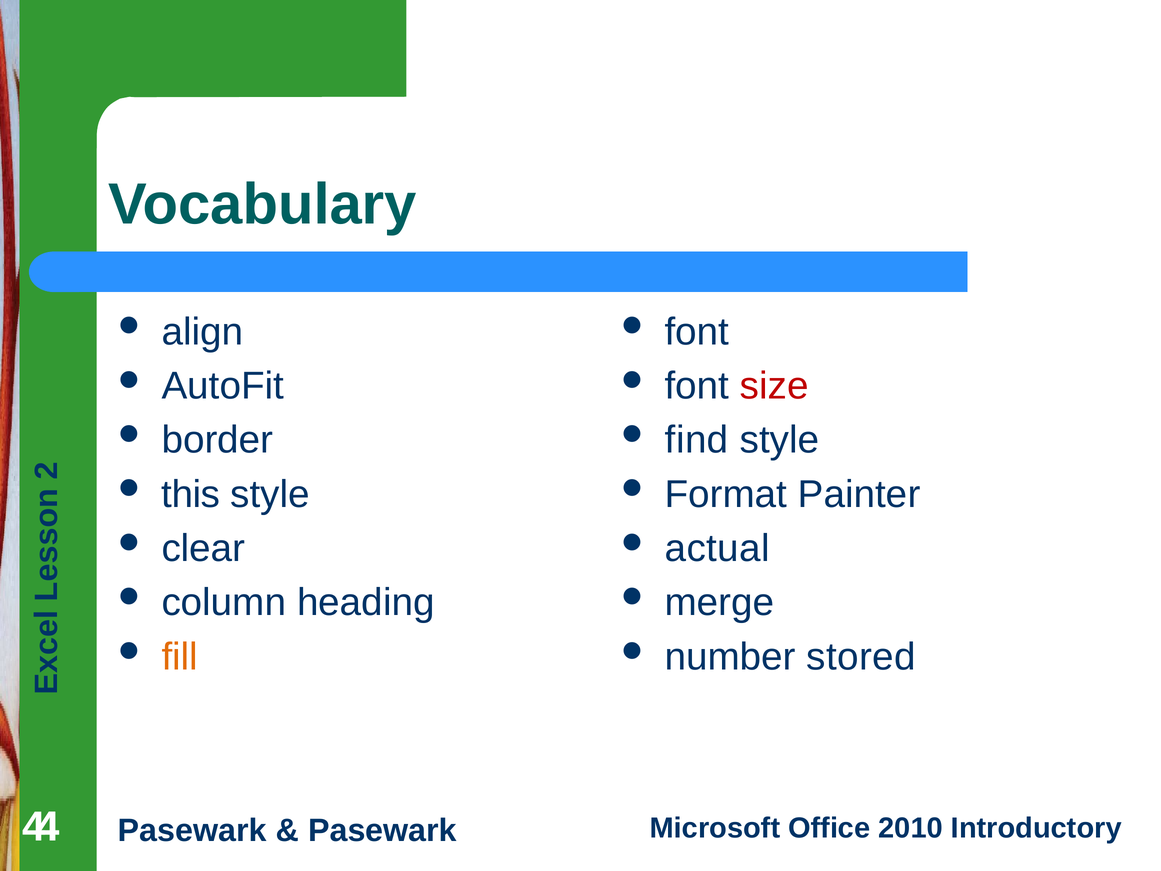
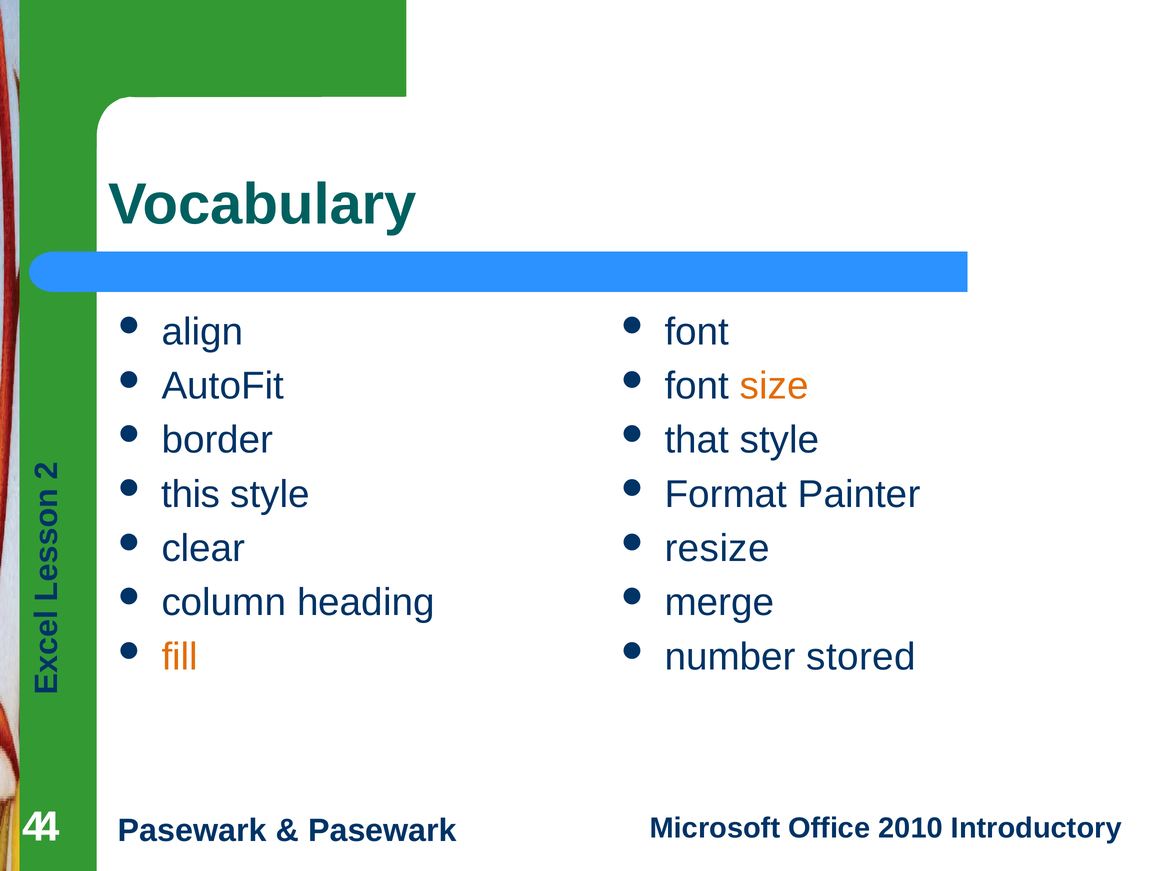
size colour: red -> orange (774, 386)
find: find -> that (697, 440)
actual: actual -> resize (717, 548)
